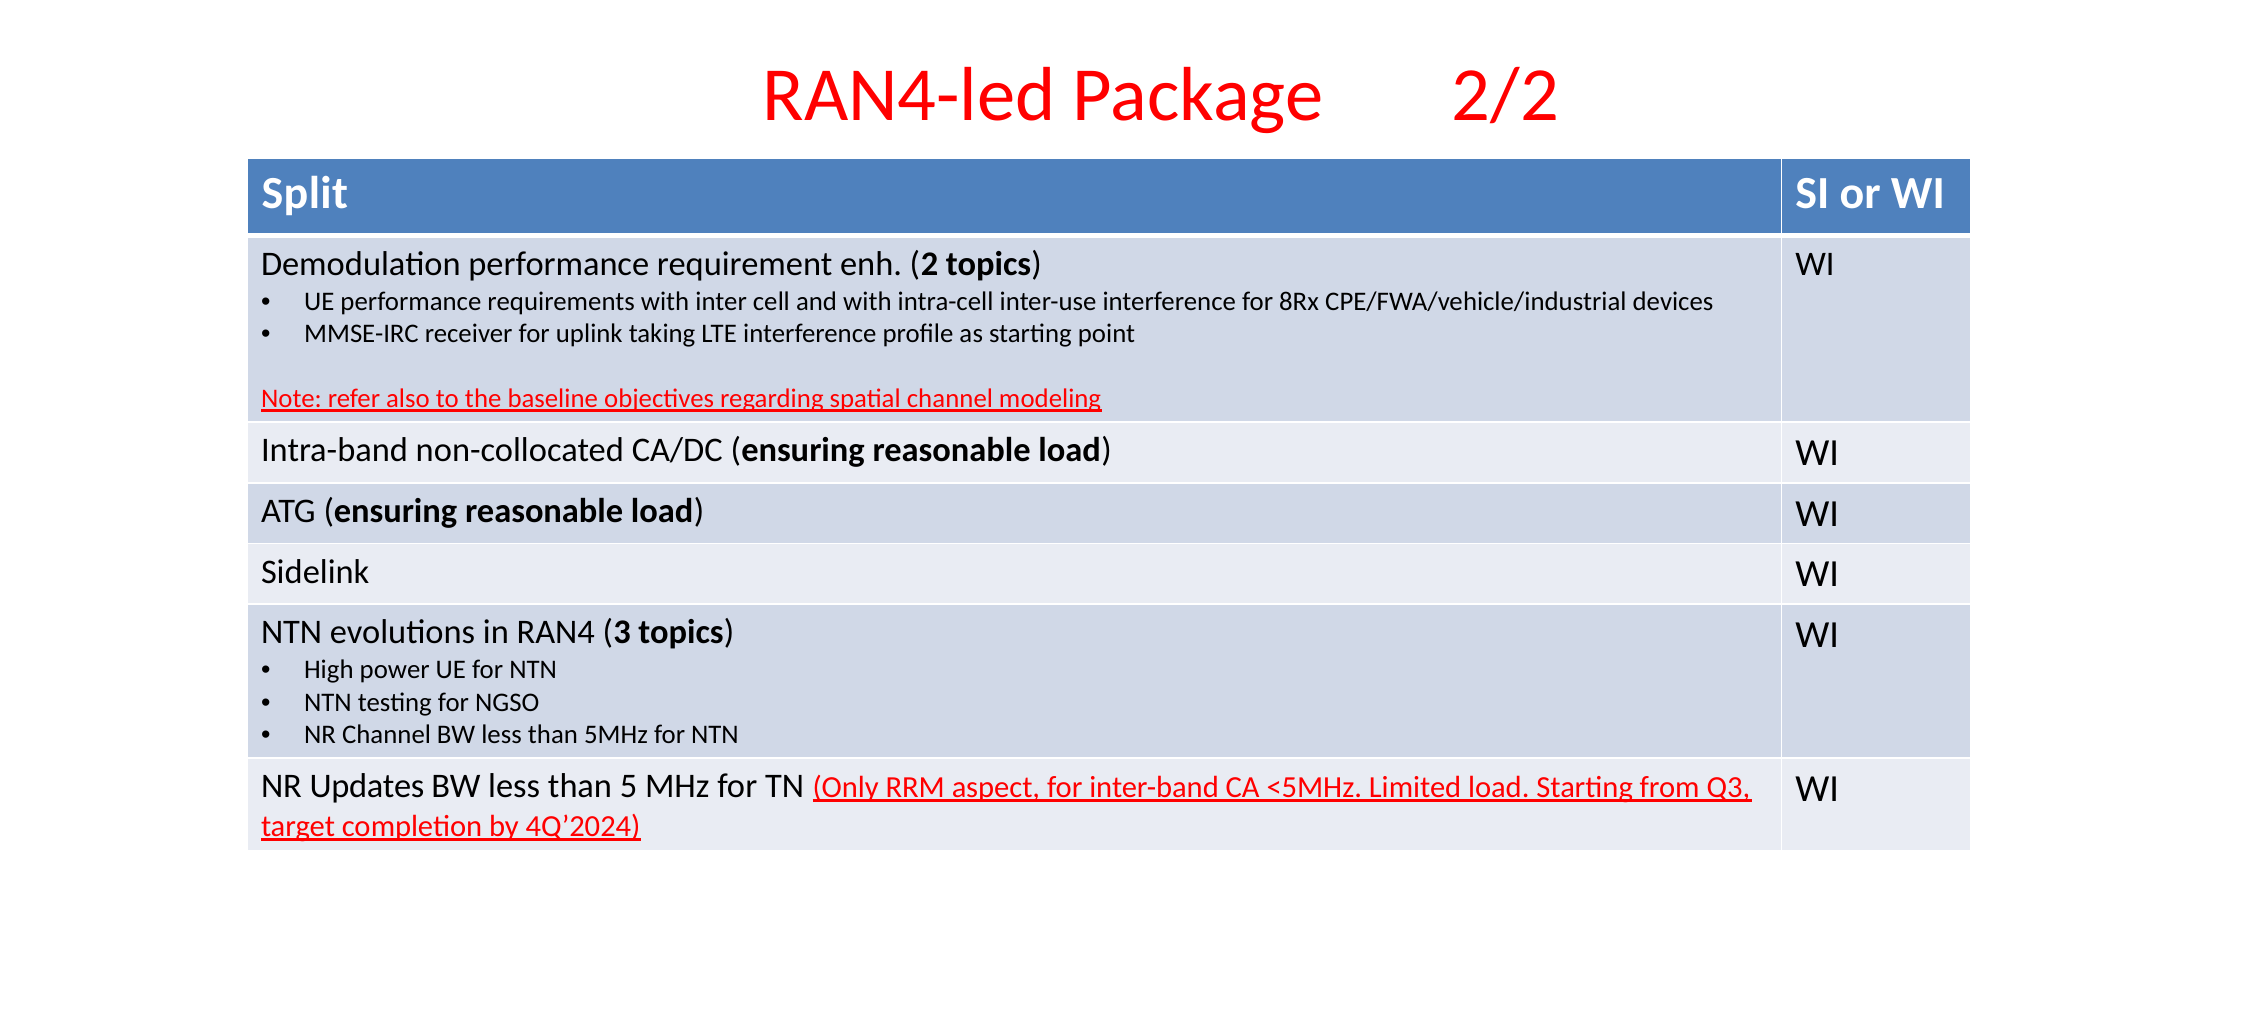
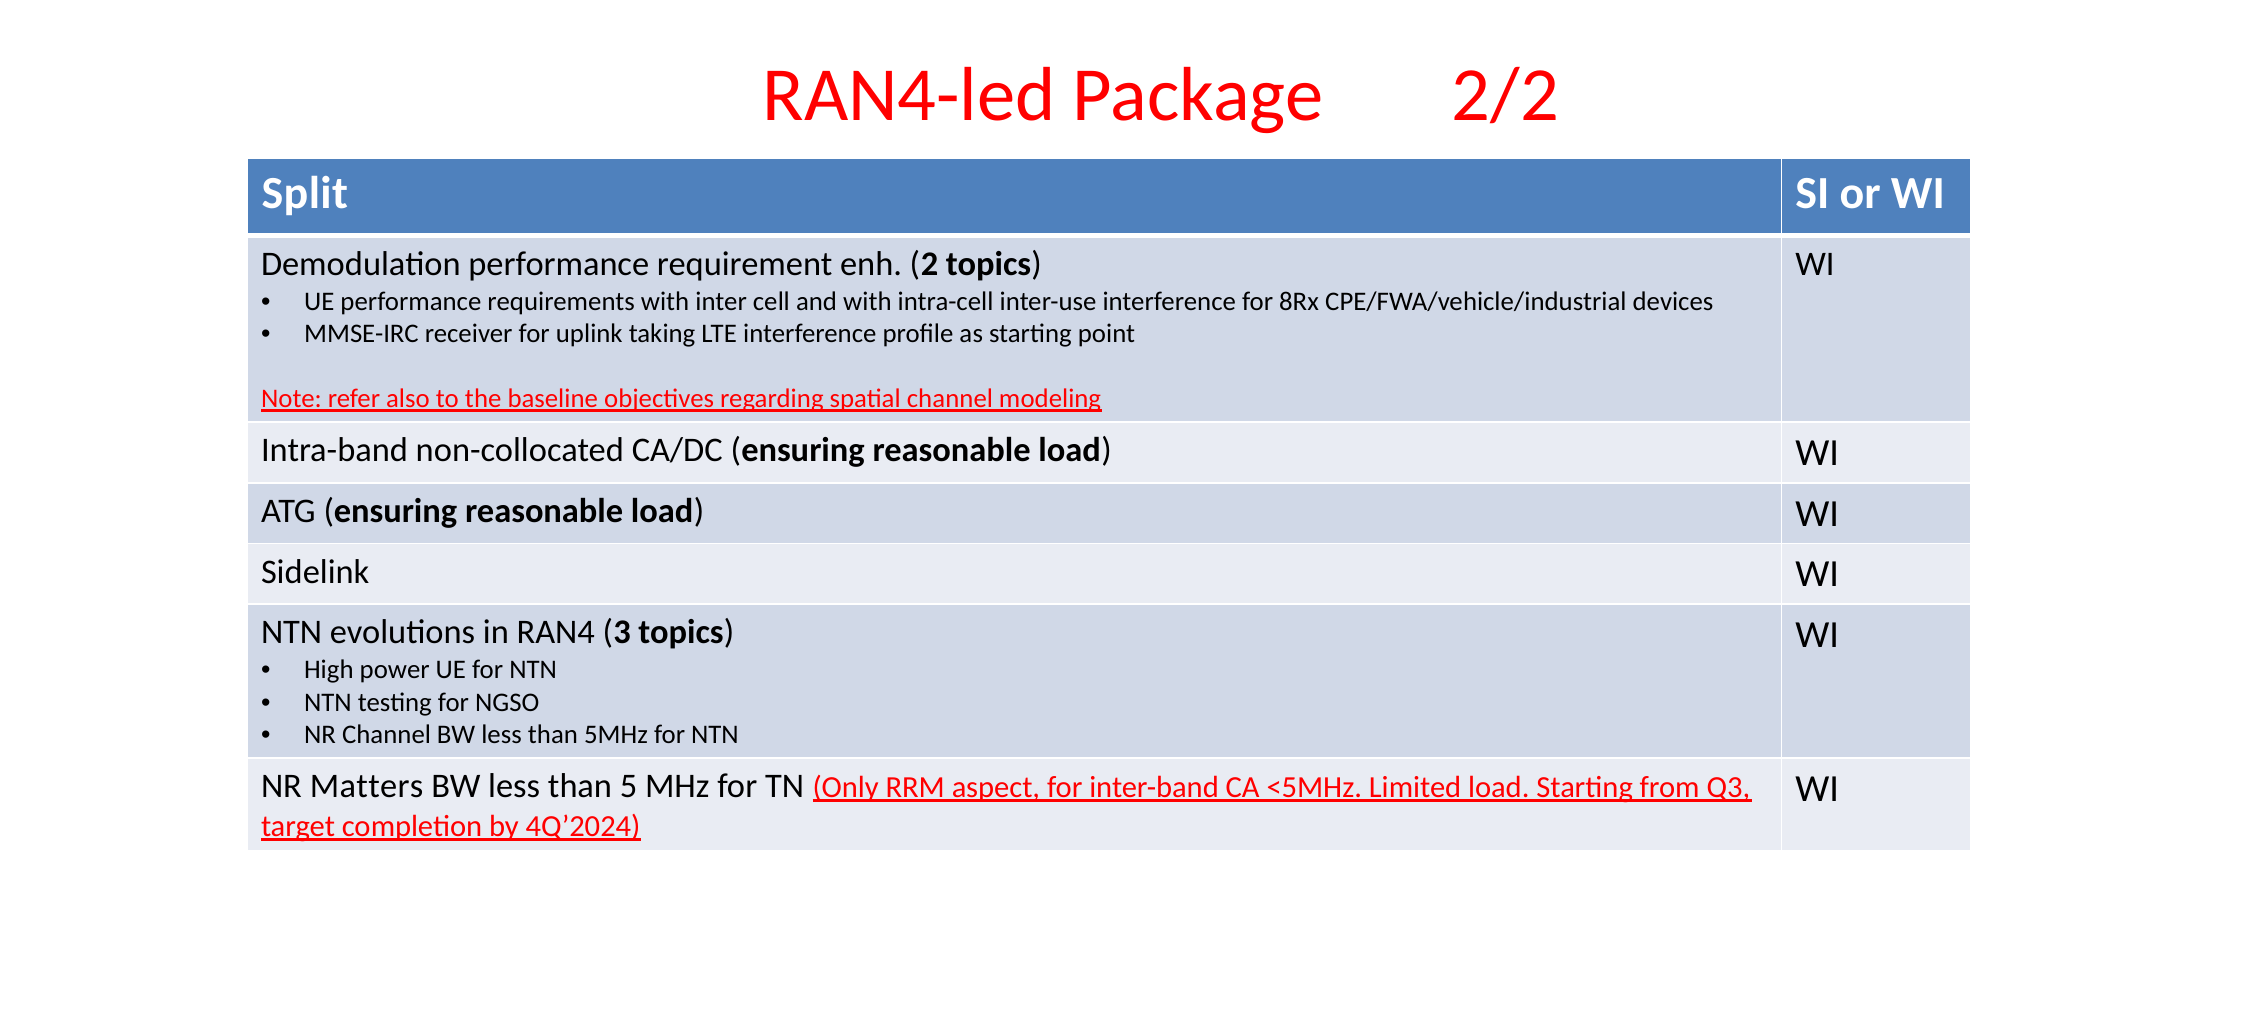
Updates: Updates -> Matters (367, 786)
